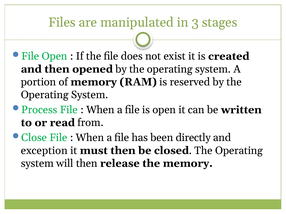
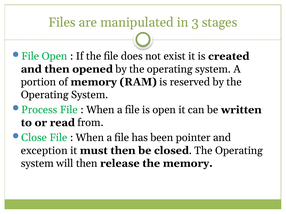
directly: directly -> pointer (193, 138)
